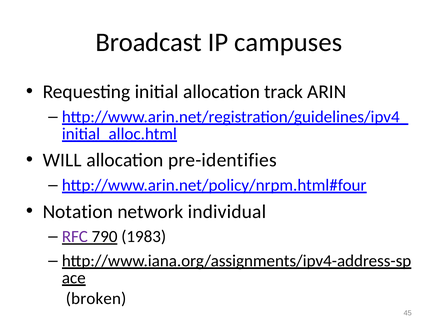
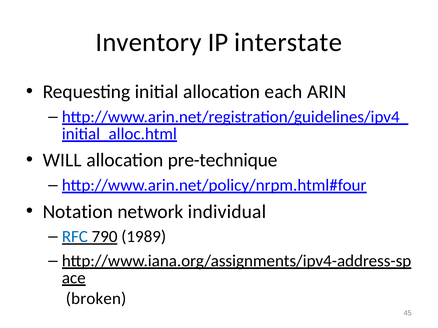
Broadcast: Broadcast -> Inventory (148, 42)
campuses: campuses -> interstate (288, 42)
track: track -> each (284, 92)
pre-identifies: pre-identifies -> pre-technique (223, 160)
RFC colour: purple -> blue (75, 237)
1983: 1983 -> 1989 (144, 237)
